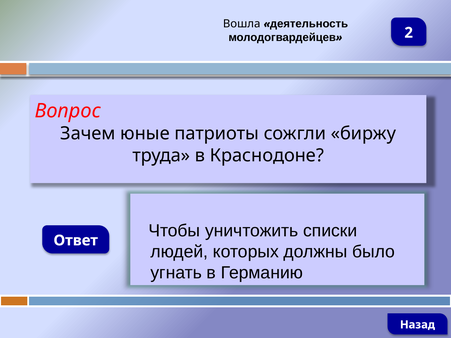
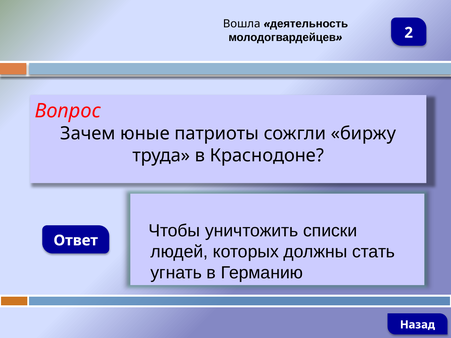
было: было -> стать (374, 252)
